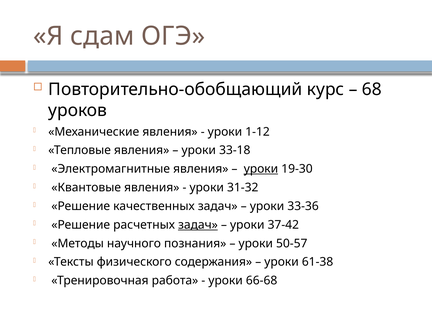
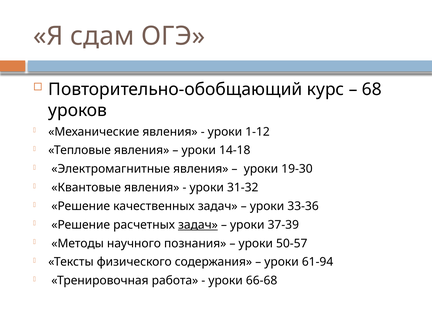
33-18: 33-18 -> 14-18 (235, 150)
уроки underline: present -> none (261, 169)
37-42: 37-42 -> 37-39 (283, 225)
61-38: 61-38 -> 61-94 (318, 262)
